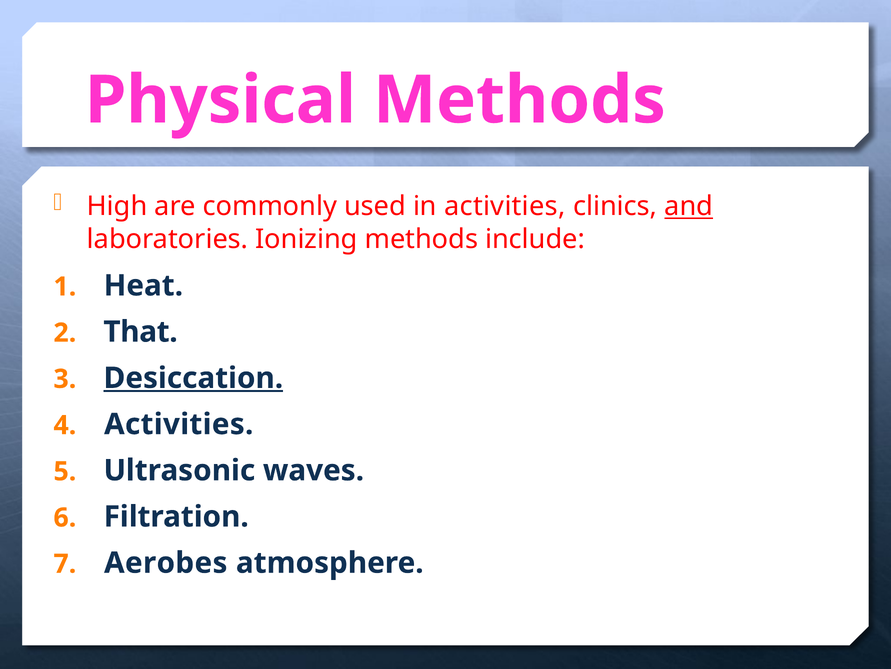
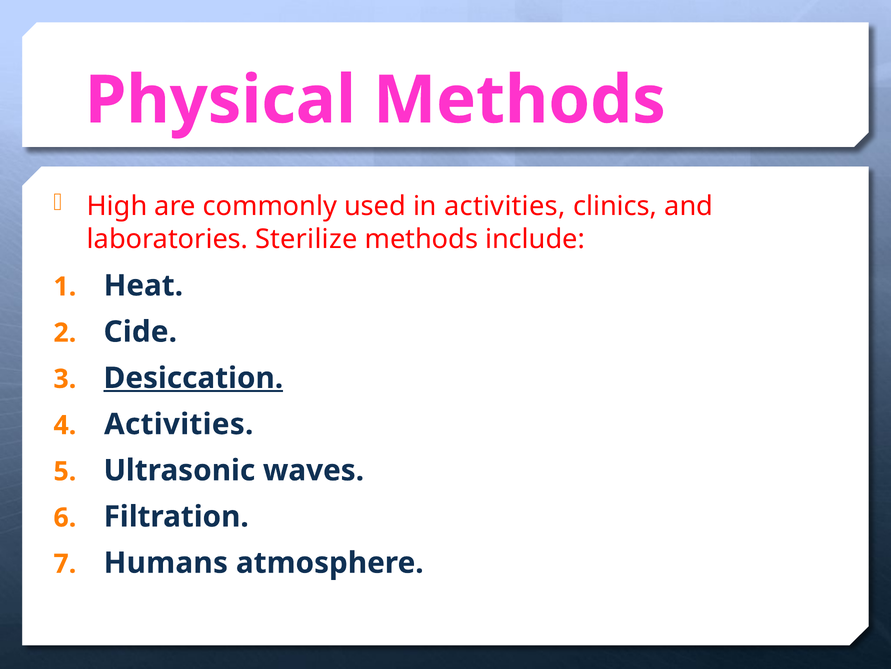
and underline: present -> none (689, 206)
Ionizing: Ionizing -> Sterilize (306, 239)
That: That -> Cide (140, 332)
Aerobes: Aerobes -> Humans (166, 562)
